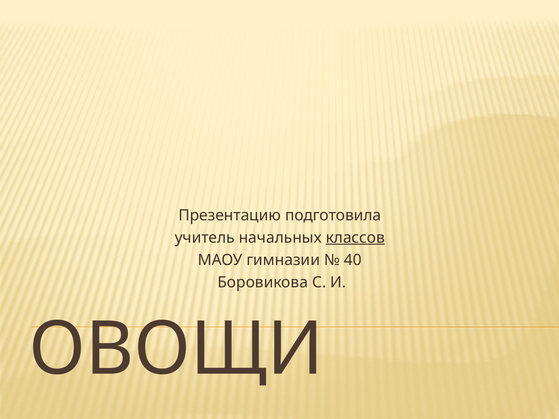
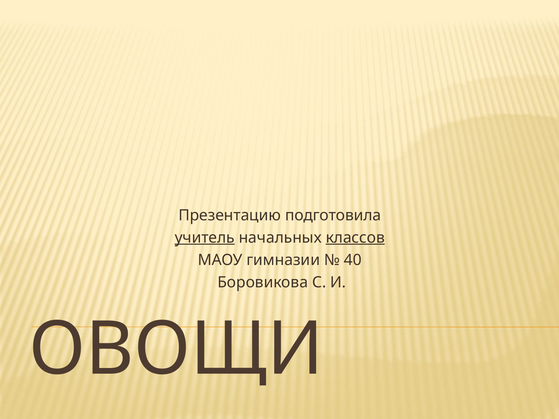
учитель underline: none -> present (205, 238)
